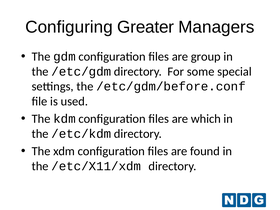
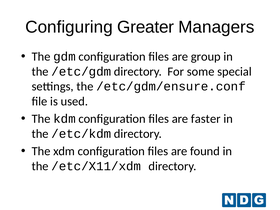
/etc/gdm/before.conf: /etc/gdm/before.conf -> /etc/gdm/ensure.conf (171, 86)
which: which -> faster (206, 119)
